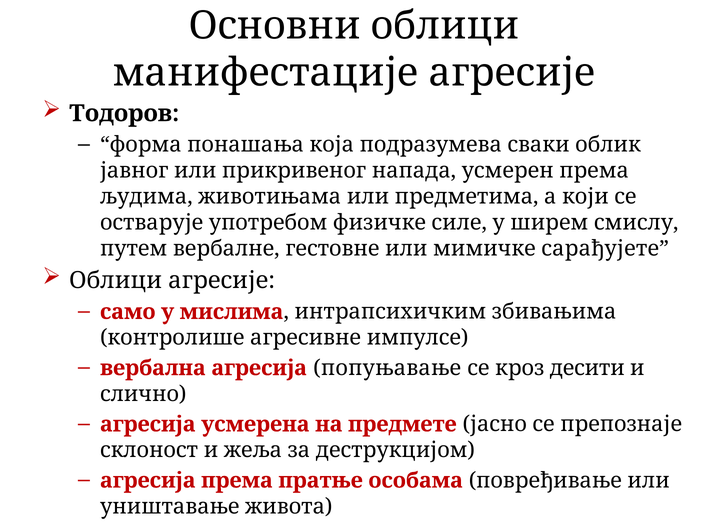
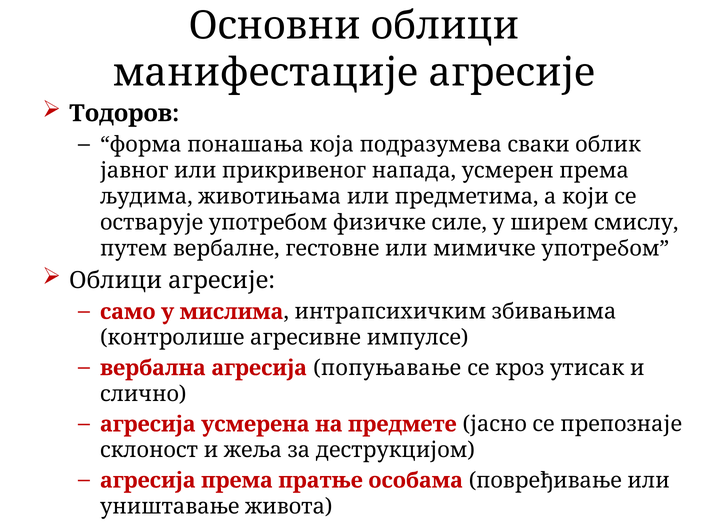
мимичке сарађујете: сарађујете -> употребом (605, 248)
десити: десити -> утисак (587, 368)
